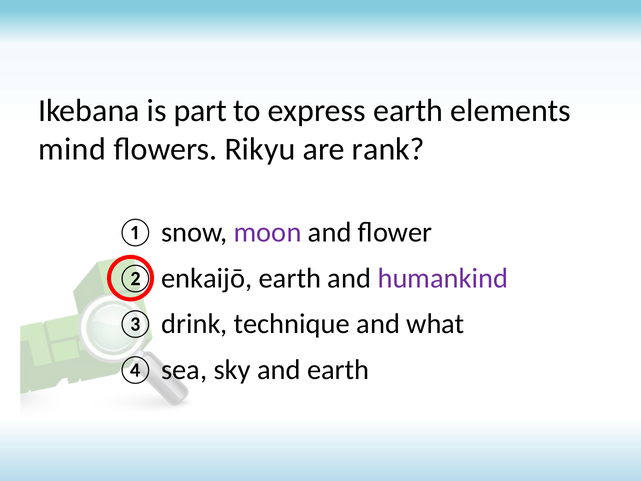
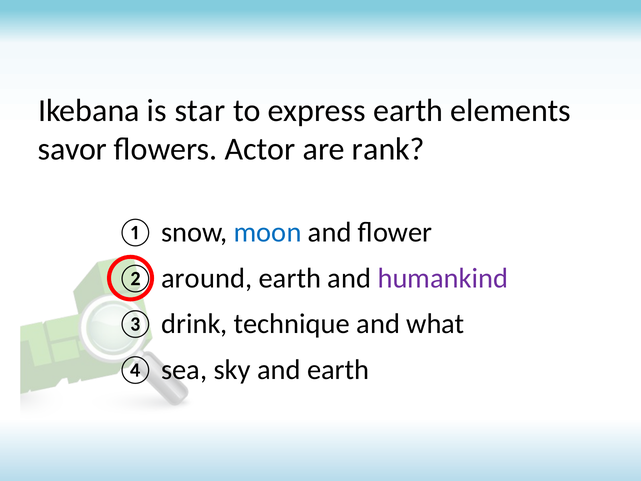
part: part -> star (200, 110)
mind: mind -> savor (72, 149)
Rikyu: Rikyu -> Actor (260, 149)
moon colour: purple -> blue (268, 232)
enkaijō: enkaijō -> around (207, 278)
